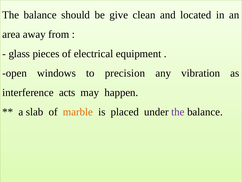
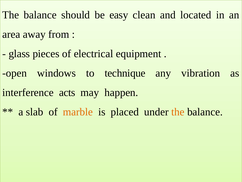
give: give -> easy (119, 15)
precision: precision -> technique (125, 73)
the colour: purple -> orange (178, 112)
